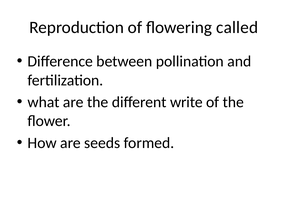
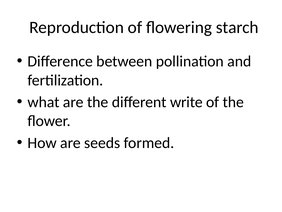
called: called -> starch (237, 27)
